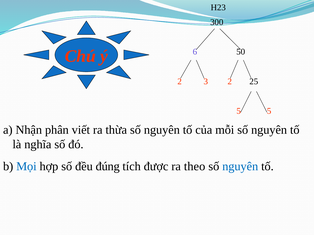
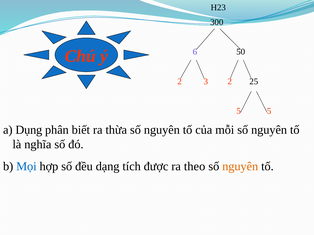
Nhận: Nhận -> Dụng (29, 130)
viết: viết -> biết (81, 130)
đúng: đúng -> dạng (108, 167)
nguyên colour: blue -> orange (240, 167)
